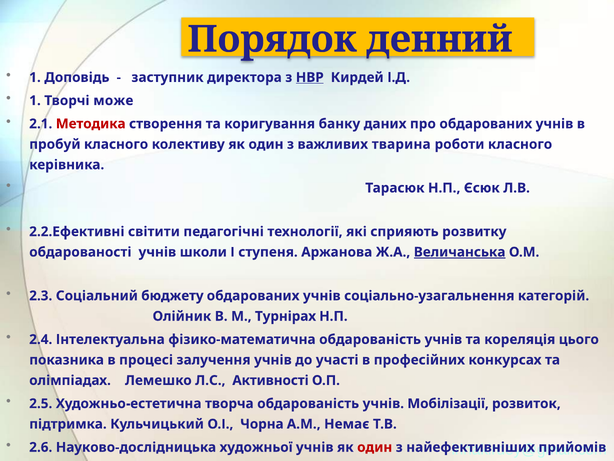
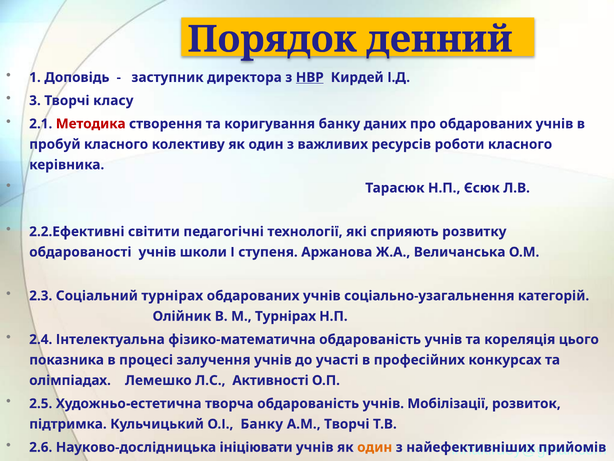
1: 1 -> 3 (35, 100)
може: може -> класу (113, 100)
тварина: тварина -> ресурсів (401, 144)
Величанська underline: present -> none (460, 252)
Соціальний бюджету: бюджету -> турнірах (172, 295)
О.І Чорна: Чорна -> Банку (262, 424)
А.М Немає: Немає -> Творчі (347, 424)
художньої: художньої -> ініціювати (256, 447)
один colour: red -> orange (375, 447)
